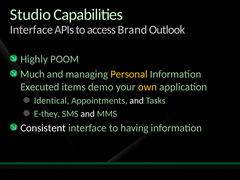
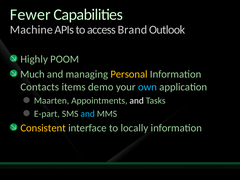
Studio: Studio -> Fewer (30, 15)
Interface: Interface -> Machine (31, 30)
Executed: Executed -> Contacts (40, 87)
own colour: yellow -> light blue (148, 87)
Identical: Identical -> Maarten (52, 101)
E-they: E-they -> E-part (47, 114)
and colour: white -> light blue (88, 114)
Consistent colour: white -> yellow (43, 128)
having: having -> locally (134, 128)
